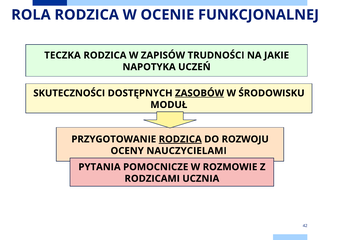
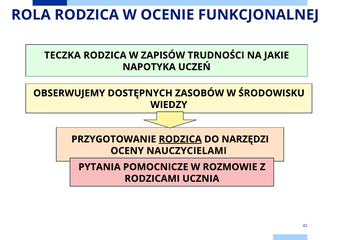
SKUTECZNOŚCI: SKUTECZNOŚCI -> OBSERWUJEMY (69, 93)
ZASOBÓW underline: present -> none (200, 93)
MODUŁ: MODUŁ -> WIEDZY (169, 105)
ROZWOJU: ROZWOJU -> NARZĘDZI (245, 139)
